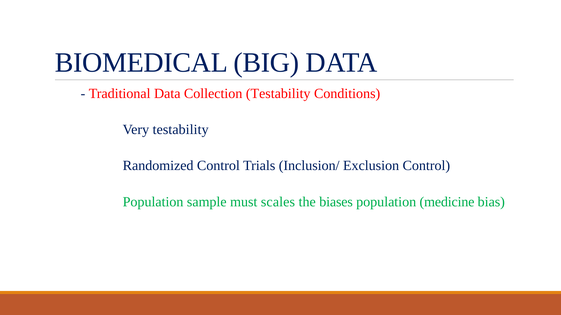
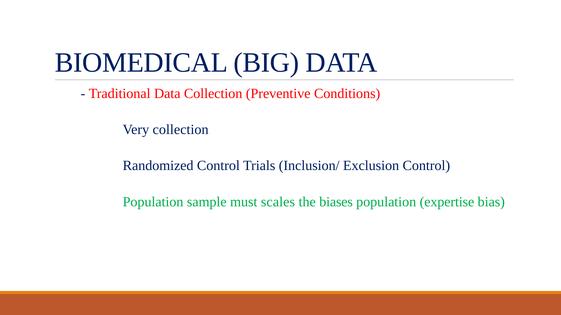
Collection Testability: Testability -> Preventive (278, 94)
Very testability: testability -> collection (181, 130)
medicine: medicine -> expertise (447, 202)
